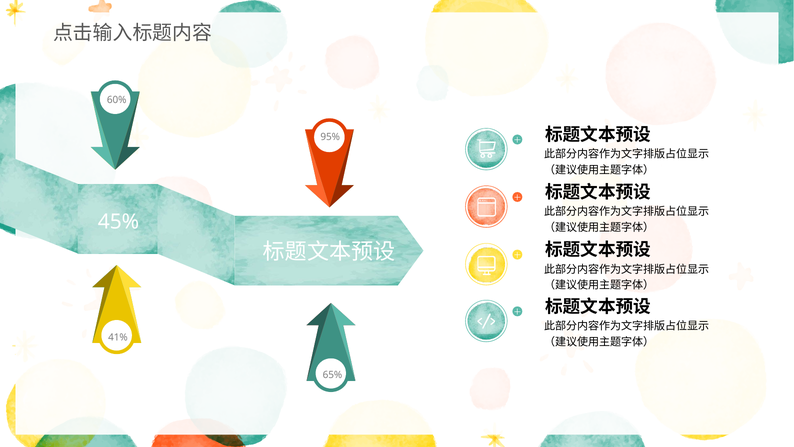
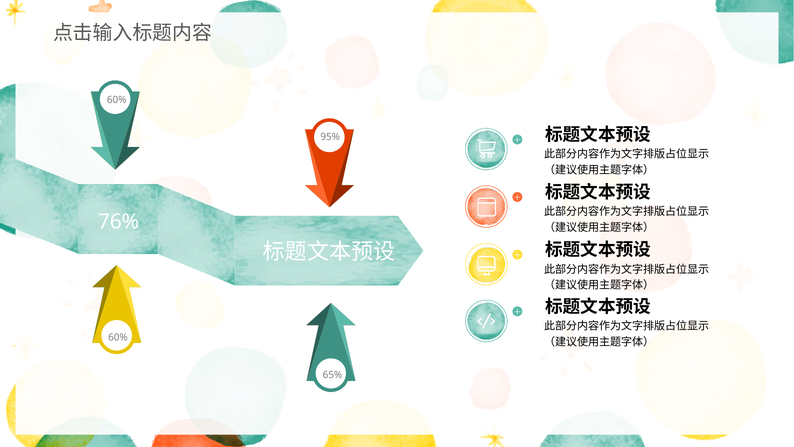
45%: 45% -> 76% (118, 222)
41%: 41% -> 60% (118, 337)
